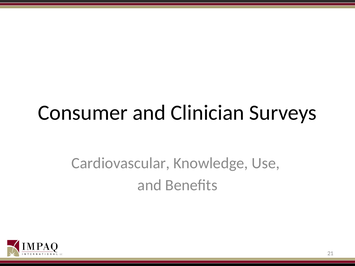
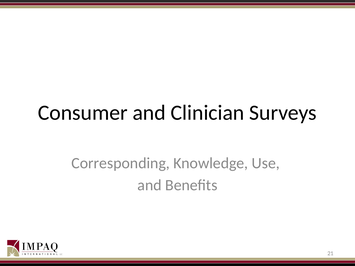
Cardiovascular: Cardiovascular -> Corresponding (121, 163)
